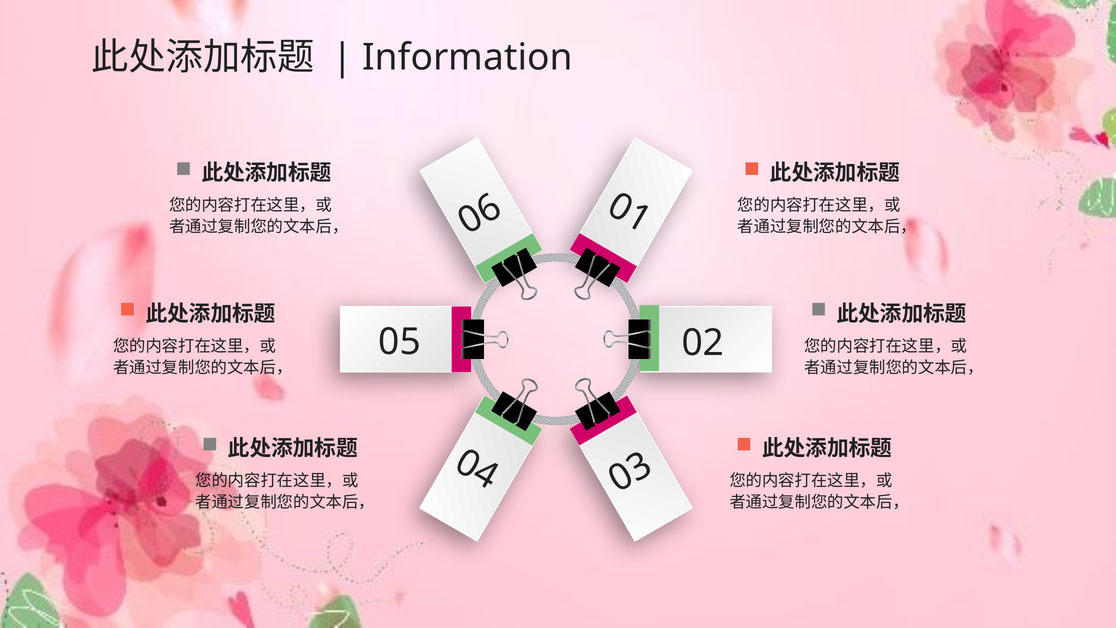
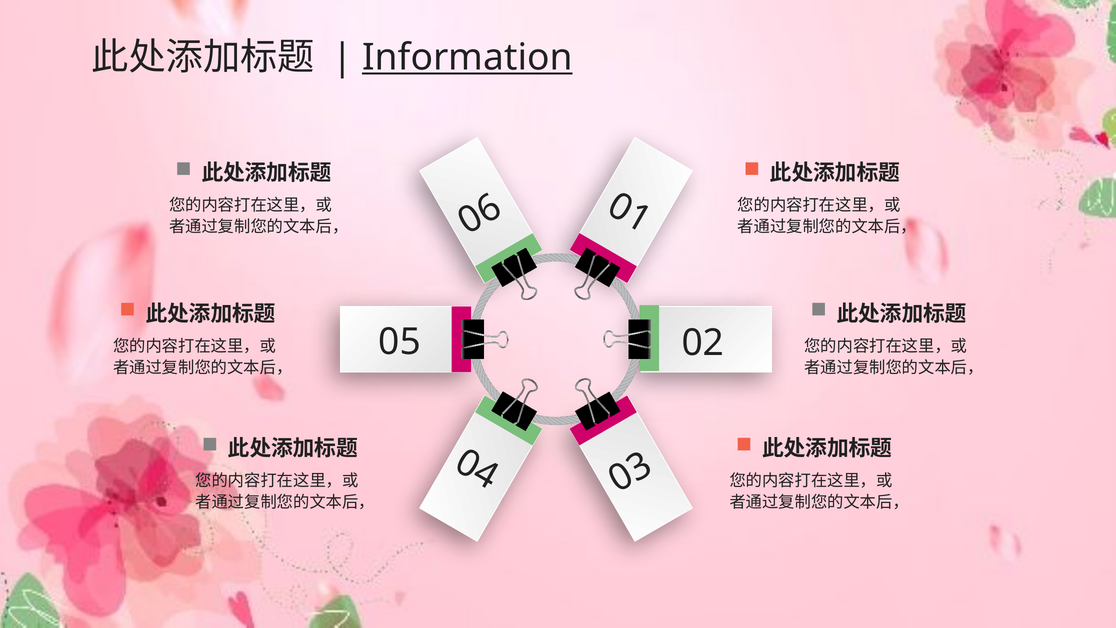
Information underline: none -> present (467, 57)
